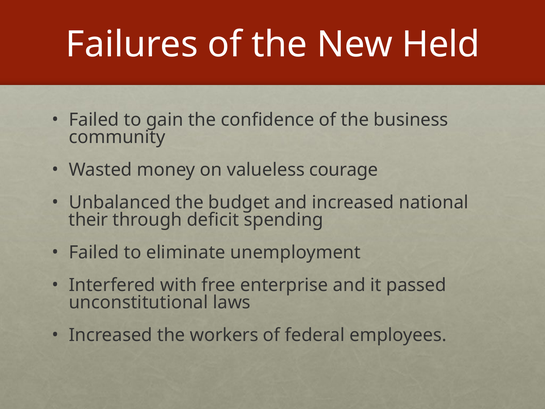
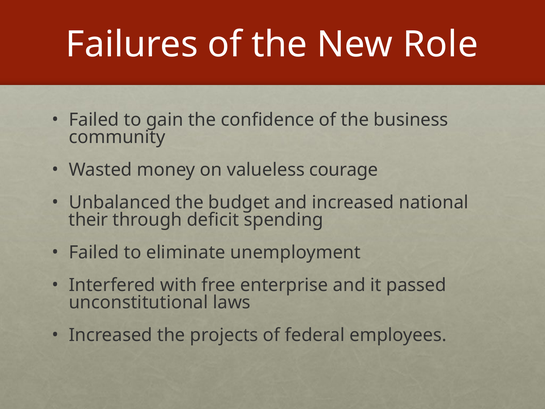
Held: Held -> Role (440, 45)
workers: workers -> projects (224, 335)
